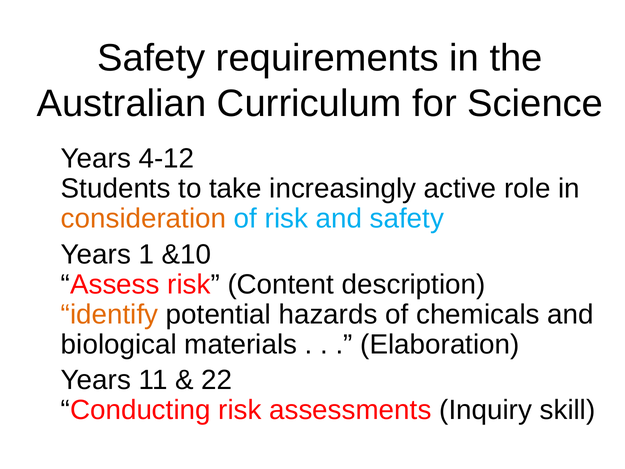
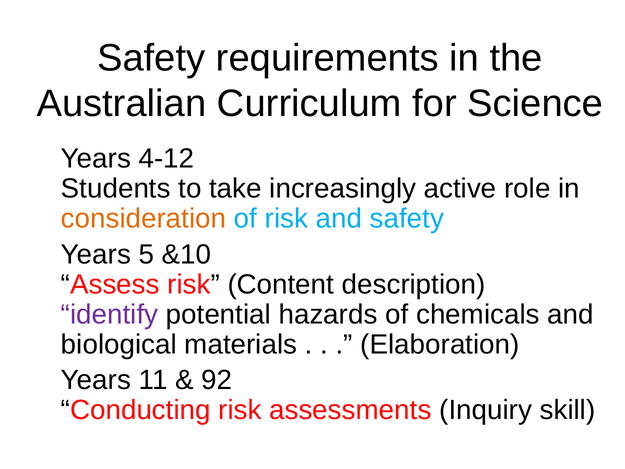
1: 1 -> 5 (146, 254)
identify colour: orange -> purple (110, 314)
22: 22 -> 92 (217, 380)
